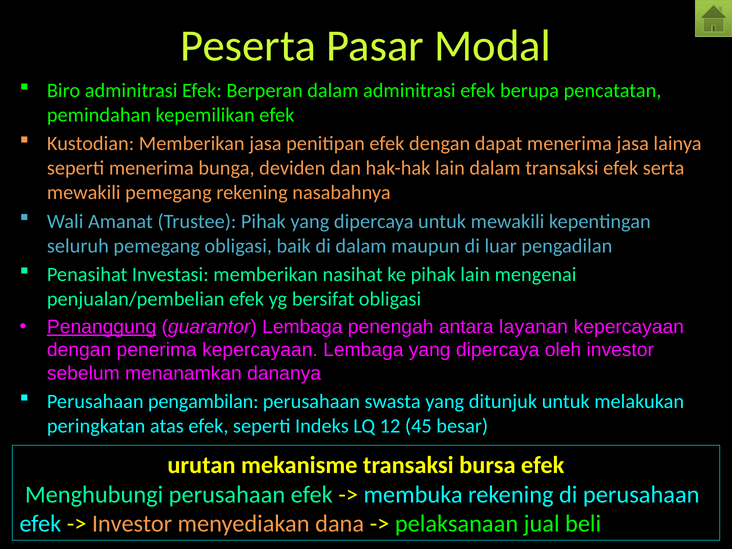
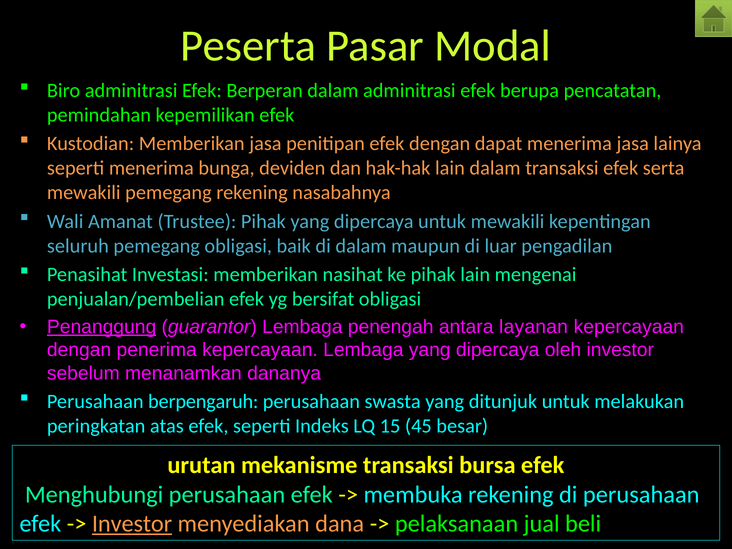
pengambilan: pengambilan -> berpengaruh (203, 402)
12: 12 -> 15 (390, 426)
Investor underline: none -> present (132, 524)
